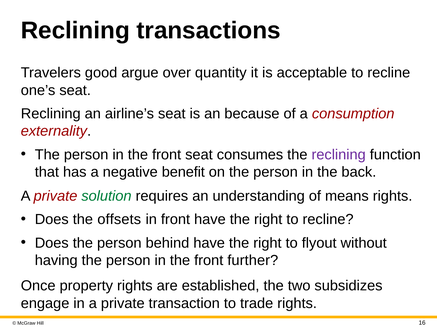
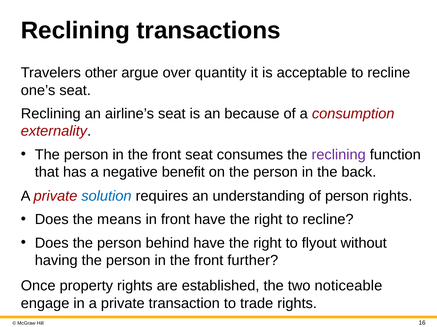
good: good -> other (101, 73)
solution colour: green -> blue (106, 196)
of means: means -> person (347, 196)
offsets: offsets -> means (119, 220)
subsidizes: subsidizes -> noticeable (348, 286)
